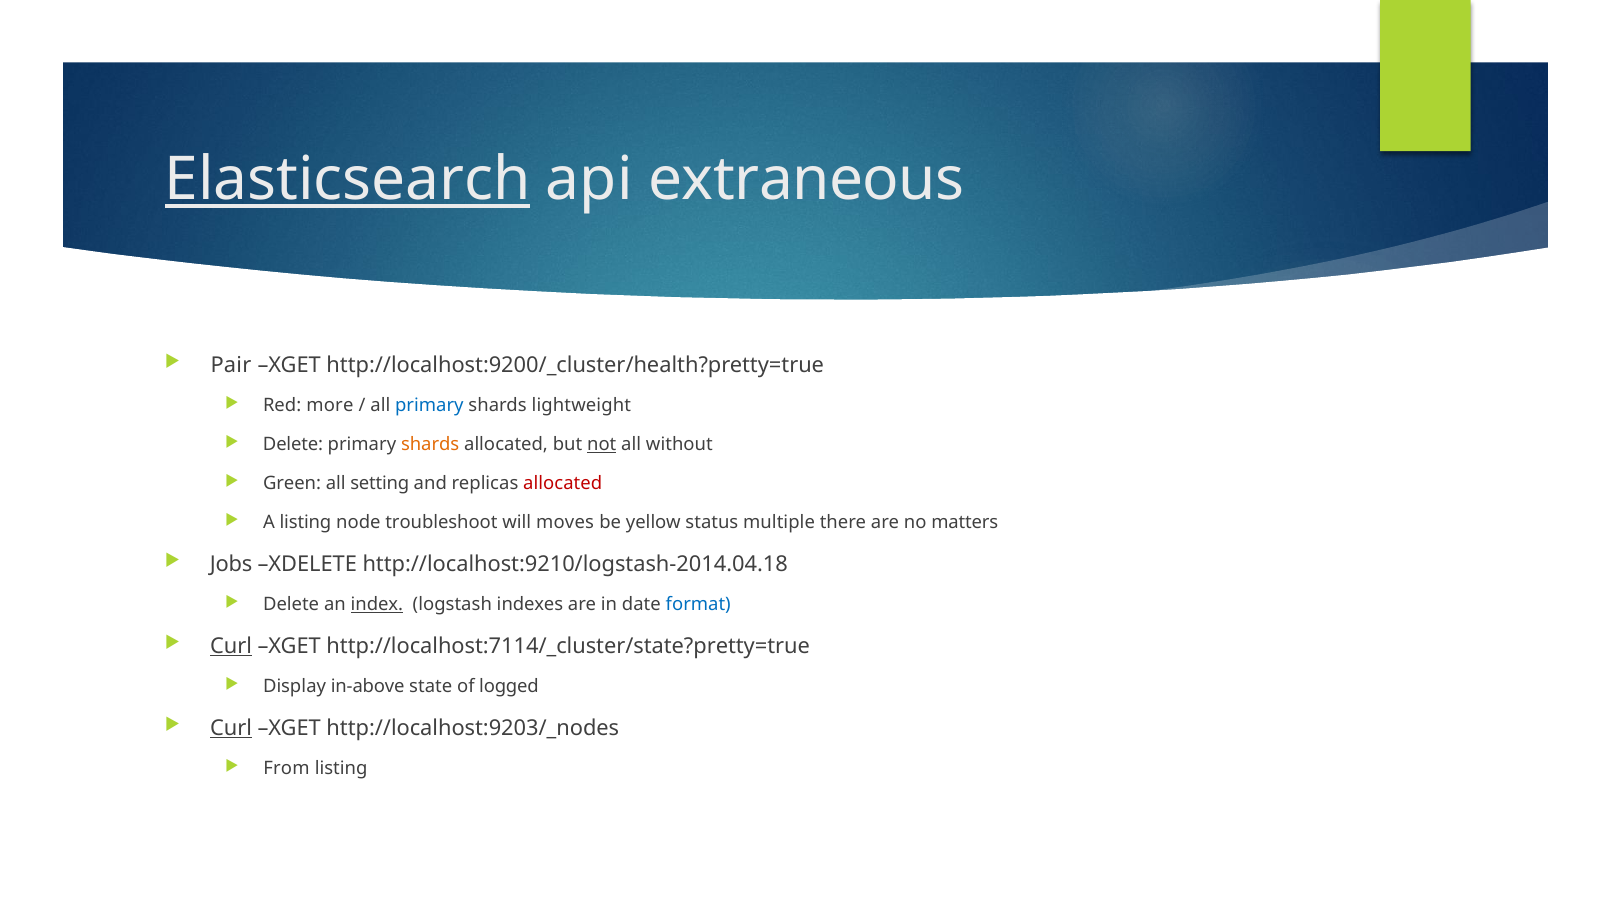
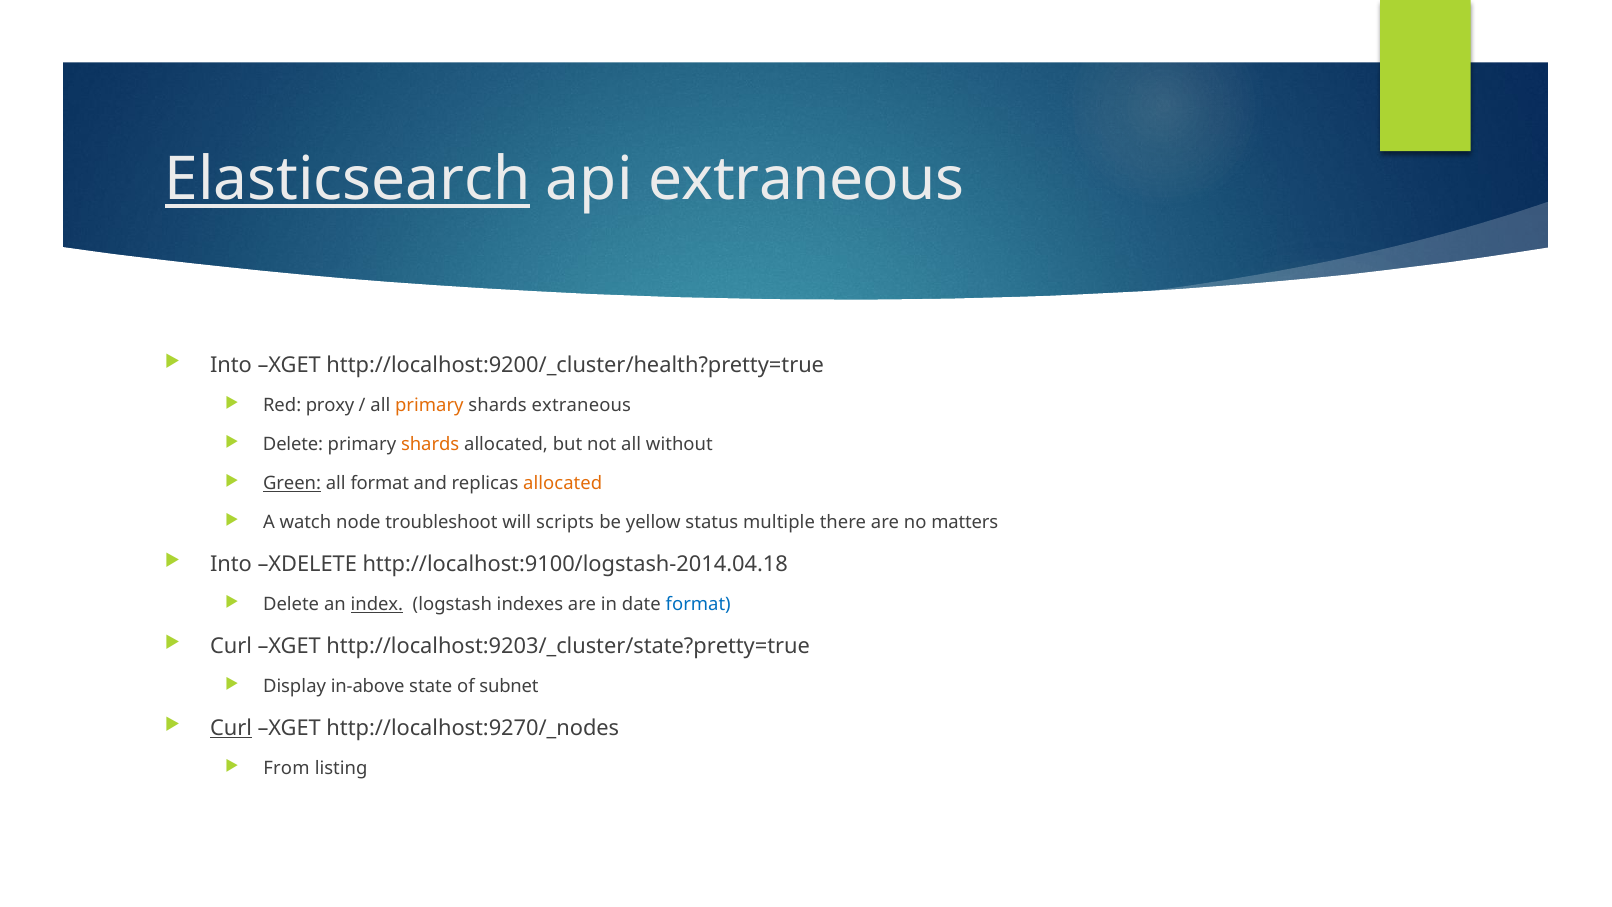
Pair: Pair -> Into (231, 365)
more: more -> proxy (330, 406)
primary colour: blue -> orange (429, 406)
shards lightweight: lightweight -> extraneous (581, 406)
not underline: present -> none (602, 445)
Green underline: none -> present (292, 484)
all setting: setting -> format (380, 484)
allocated colour: red -> orange (563, 484)
A listing: listing -> watch (305, 523)
moves: moves -> scripts (565, 523)
Jobs: Jobs -> Into (231, 564)
http://localhost:9210/logstash-2014.04.18: http://localhost:9210/logstash-2014.04.18 -> http://localhost:9100/logstash-2014.04.18 (575, 564)
Curl underline: present -> none (231, 646)
http://localhost:7114/_cluster/state?pretty=true: http://localhost:7114/_cluster/state?pretty=true -> http://localhost:9203/_cluster/state?pretty=true (568, 646)
logged: logged -> subnet (509, 687)
http://localhost:9203/_nodes: http://localhost:9203/_nodes -> http://localhost:9270/_nodes (473, 728)
